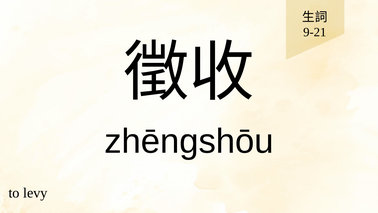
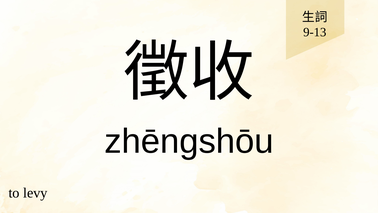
9-21: 9-21 -> 9-13 (315, 32)
